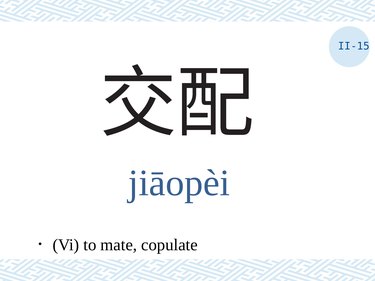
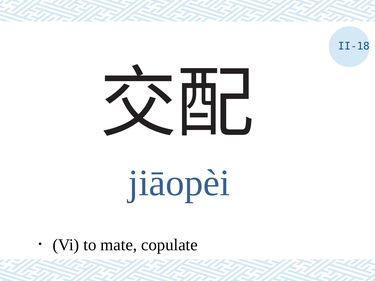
II-15: II-15 -> II-18 (354, 46)
